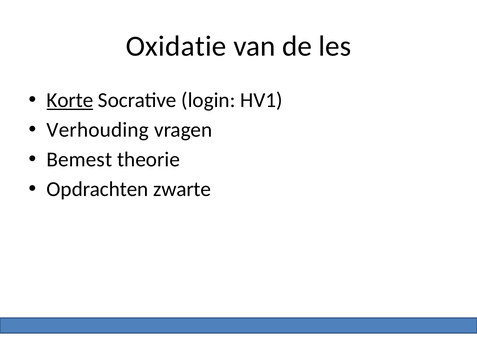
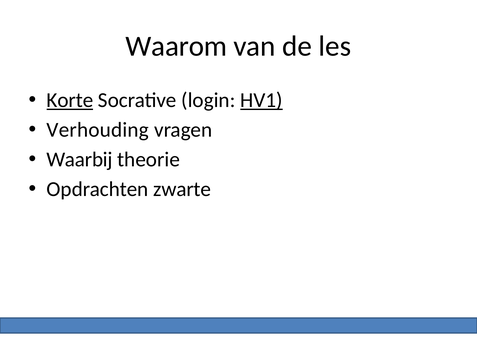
Oxidatie: Oxidatie -> Waarom (176, 46)
HV1 underline: none -> present (261, 100)
Bemest: Bemest -> Waarbij (80, 159)
